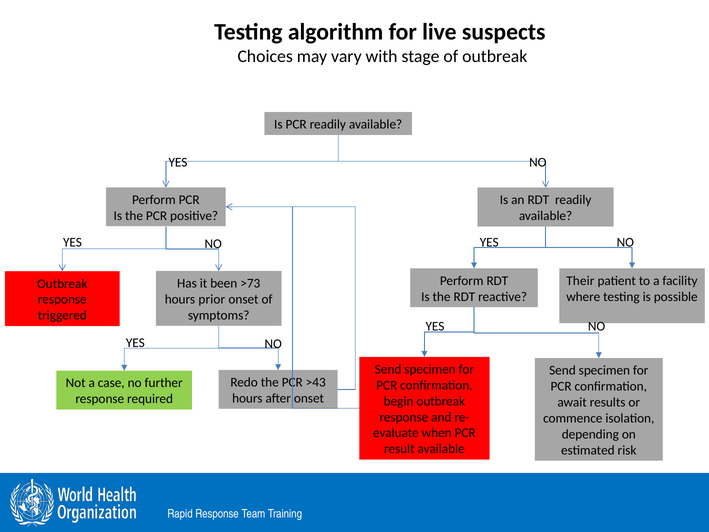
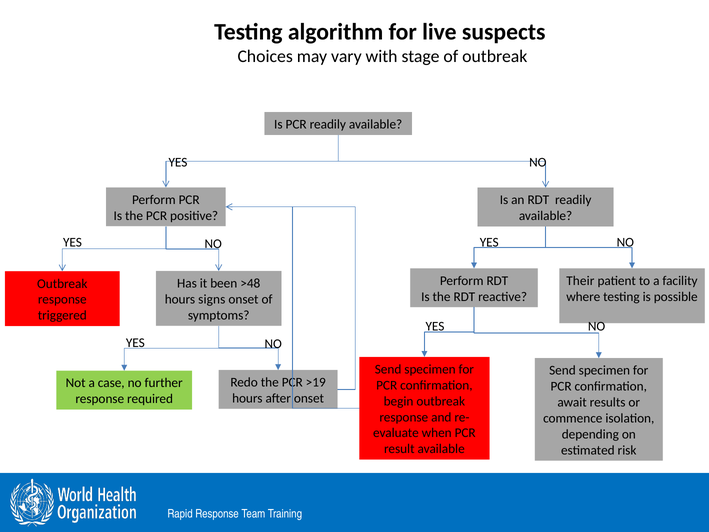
>73: >73 -> >48 (250, 283)
prior: prior -> signs (212, 299)
>43: >43 -> >19 (316, 382)
